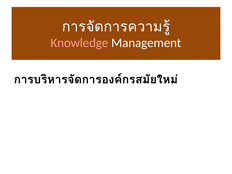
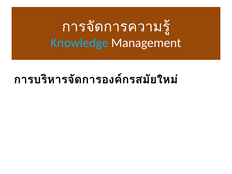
Knowledge colour: pink -> light blue (79, 43)
